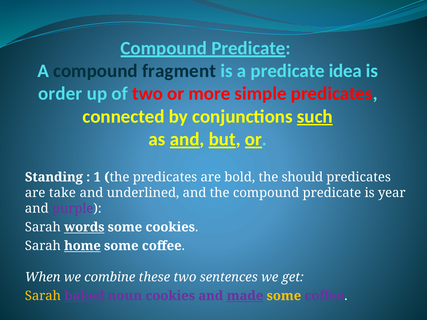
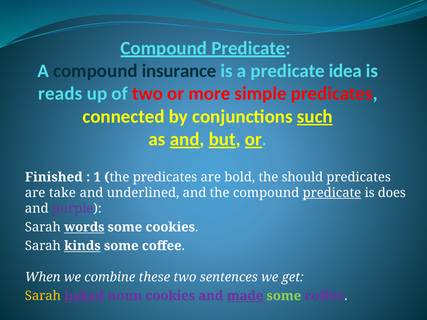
fragment: fragment -> insurance (179, 71)
order: order -> reads (60, 94)
Standing: Standing -> Finished (54, 177)
predicate underline: none -> present (332, 193)
year: year -> does (392, 193)
home: home -> kinds (82, 246)
some colour: yellow -> light green (284, 296)
